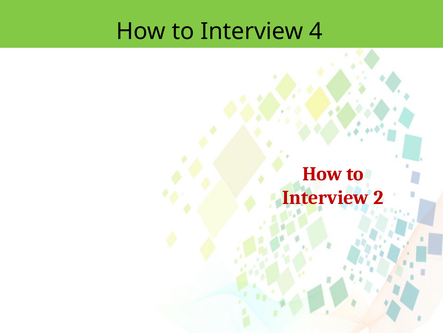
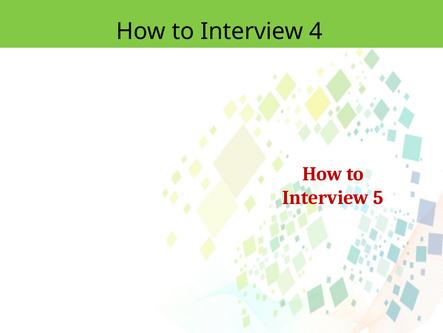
2: 2 -> 5 (378, 197)
